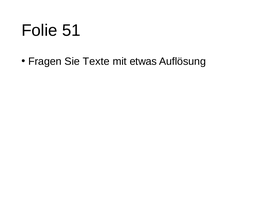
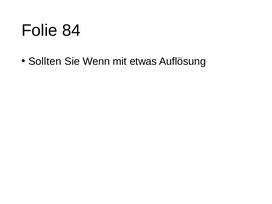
51: 51 -> 84 (71, 30)
Fragen: Fragen -> Sollten (45, 61)
Texte: Texte -> Wenn (96, 61)
